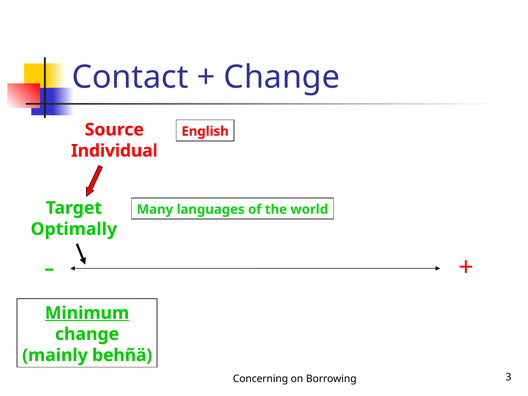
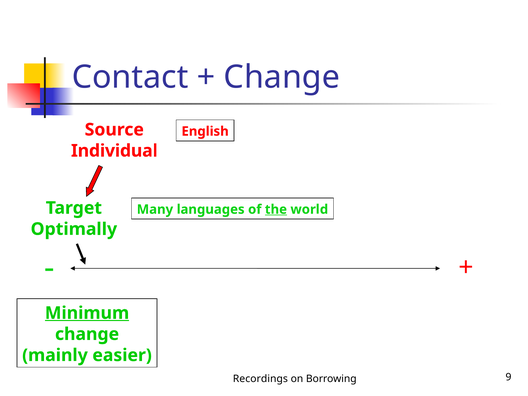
the underline: none -> present (276, 209)
behñä: behñä -> easier (122, 355)
Concerning: Concerning -> Recordings (260, 379)
3: 3 -> 9 (509, 377)
